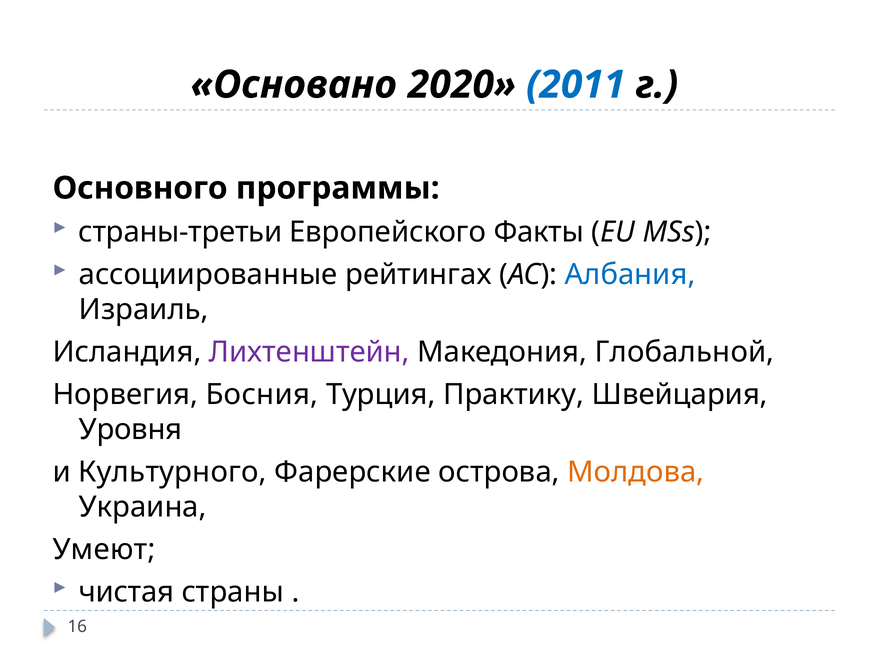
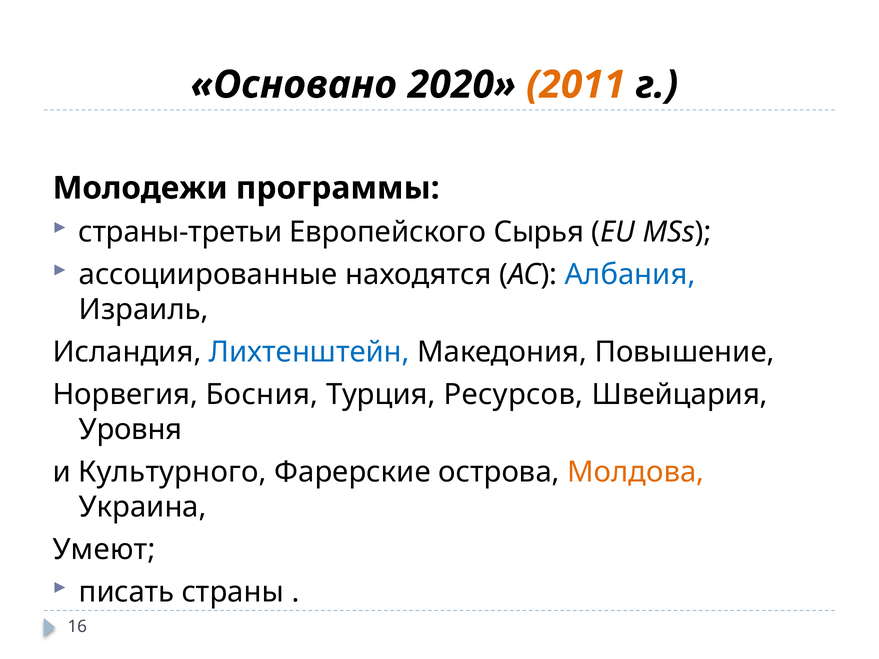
2011 colour: blue -> orange (576, 85)
Основного: Основного -> Молодежи (140, 188)
Факты: Факты -> Сырья (539, 232)
рейтингах: рейтингах -> находятся (418, 274)
Лихтенштейн colour: purple -> blue (309, 352)
Глобальной: Глобальной -> Повышение (685, 352)
Практику: Практику -> Ресурсов (514, 395)
чистая: чистая -> писать (127, 592)
